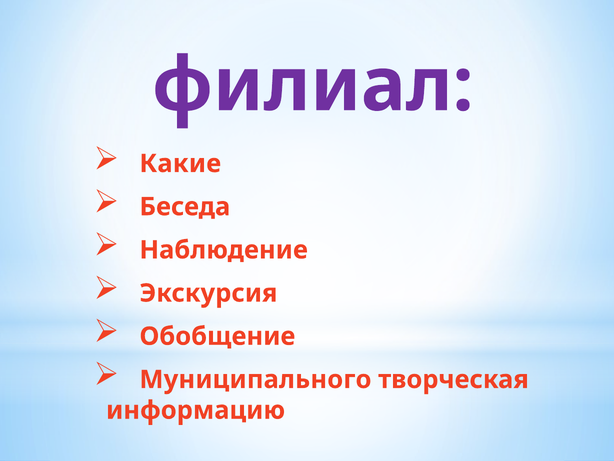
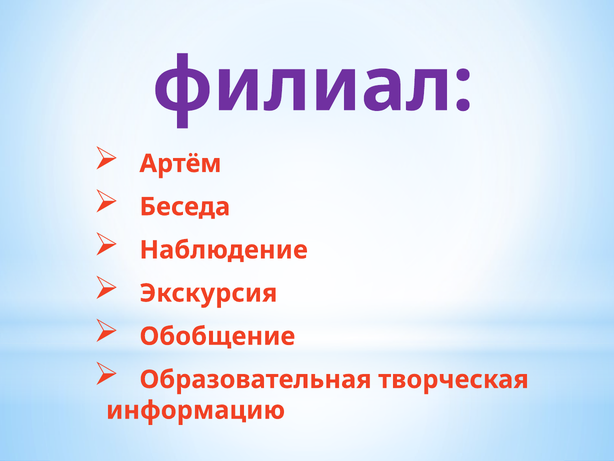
Какие: Какие -> Артём (181, 163)
Муниципального: Муниципального -> Образовательная (256, 379)
